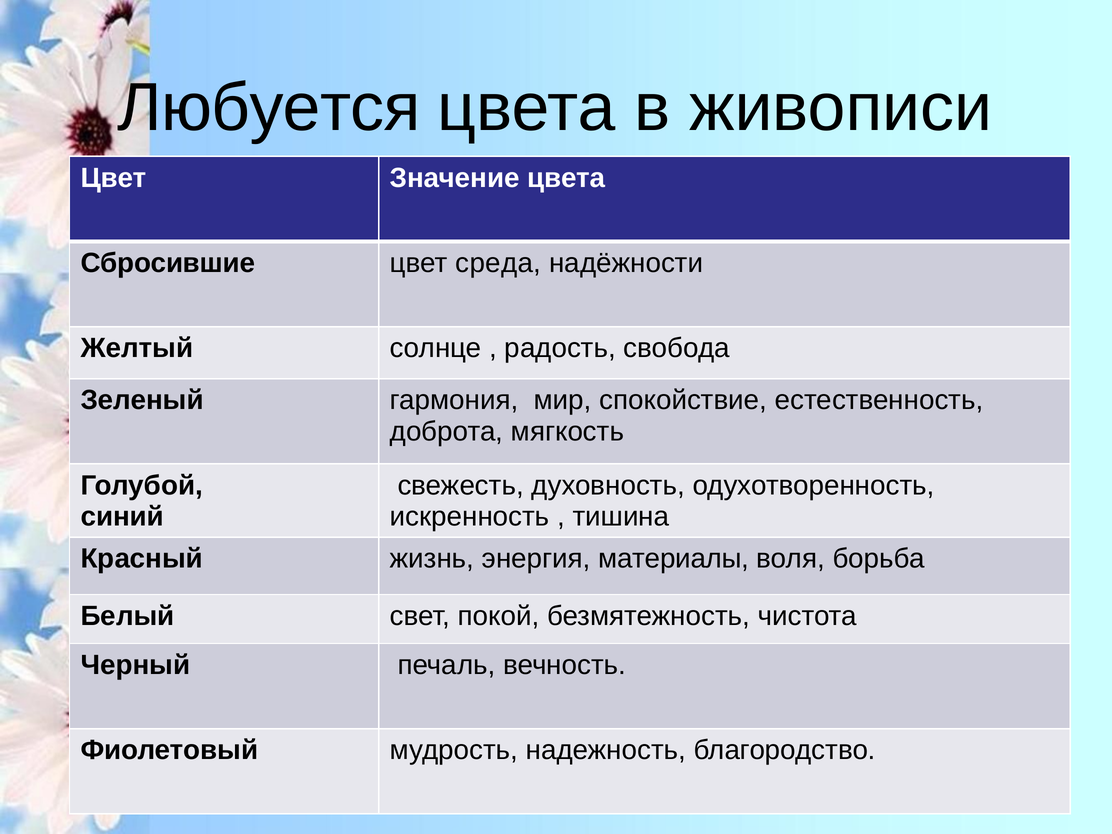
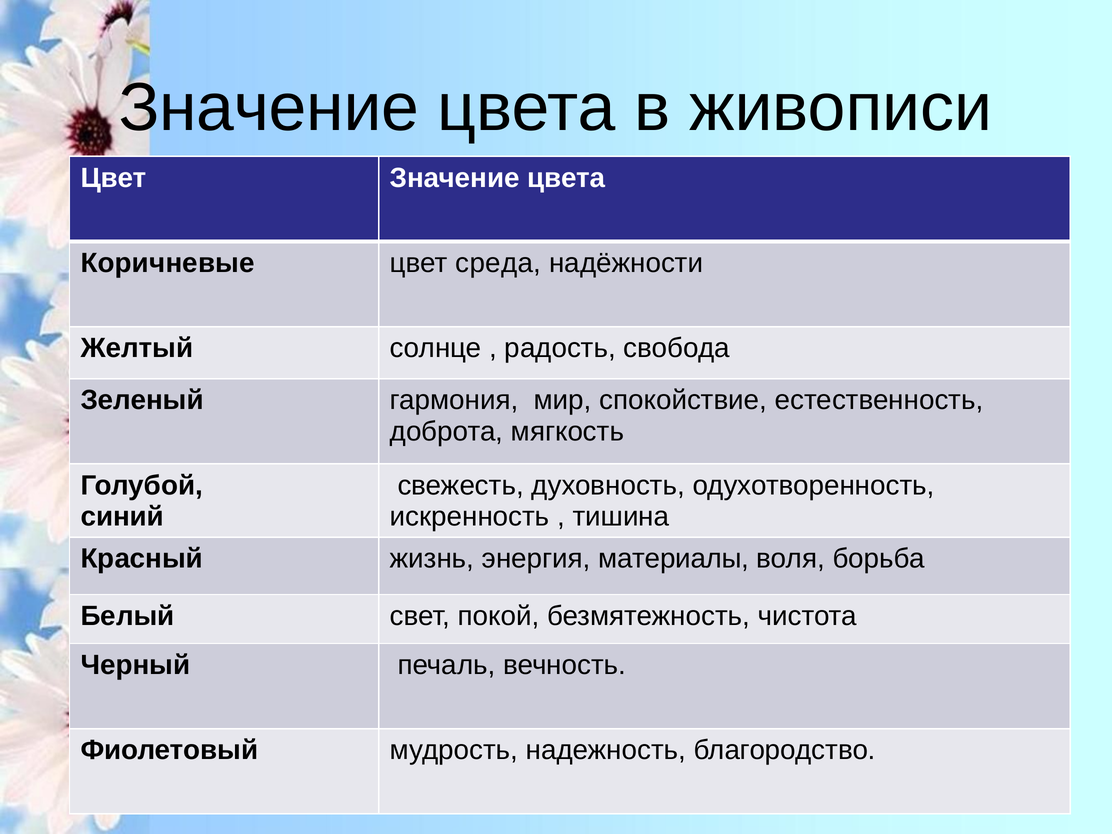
Любуется: Любуется -> Значение (269, 108)
Сбросившие: Сбросившие -> Коричневые (168, 263)
